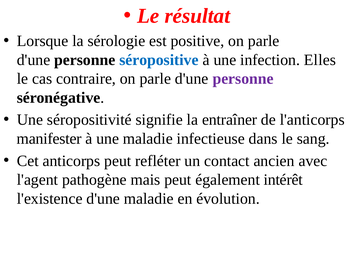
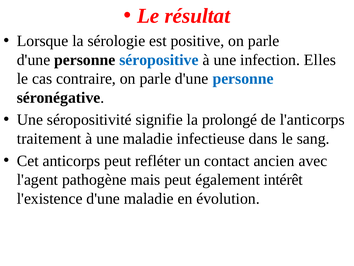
personne colour: purple -> blue (243, 79)
entraîner: entraîner -> prolongé (230, 120)
manifester: manifester -> traitement (49, 138)
